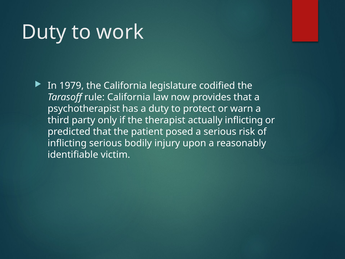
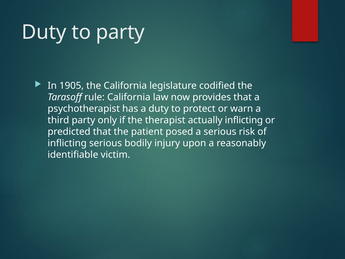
to work: work -> party (120, 32)
1979: 1979 -> 1905 (72, 86)
